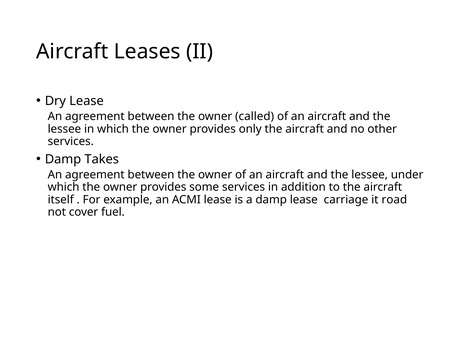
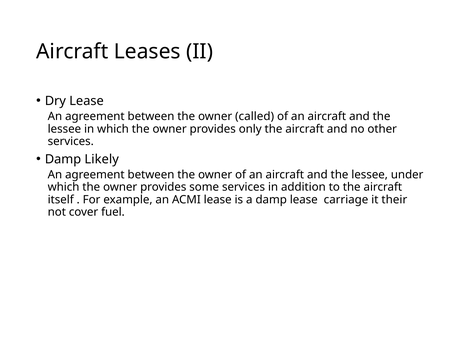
Takes: Takes -> Likely (102, 159)
road: road -> their (394, 200)
